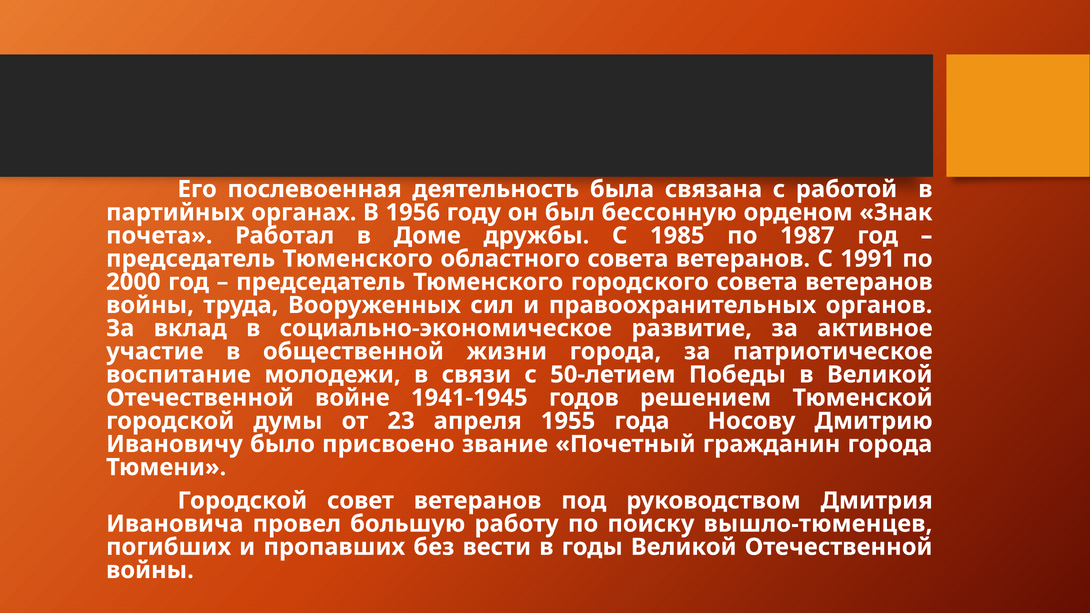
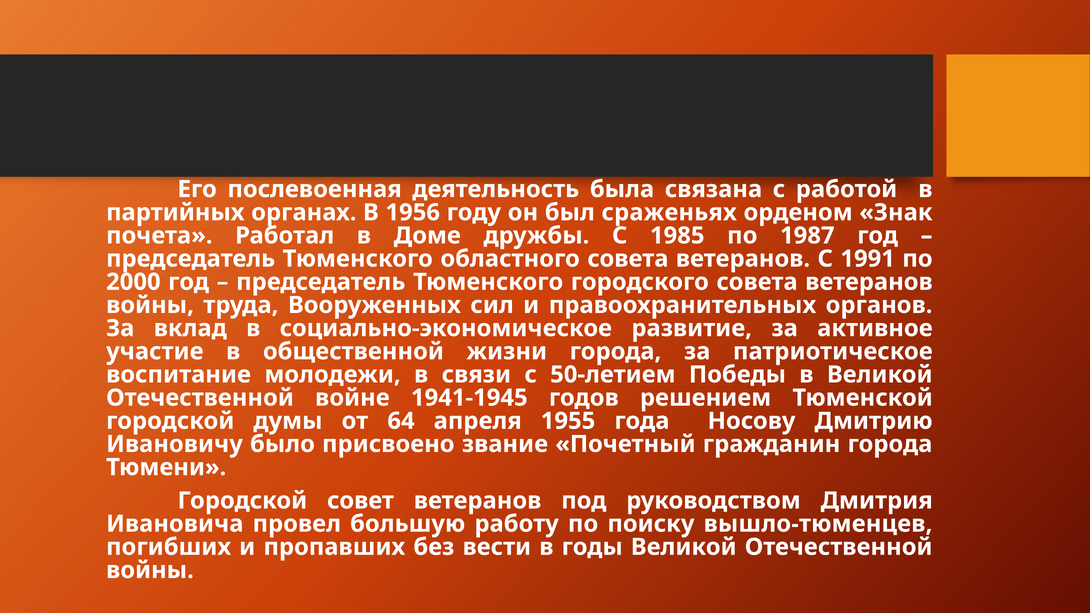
бессонную: бессонную -> сраженьях (669, 212)
23: 23 -> 64 (401, 421)
